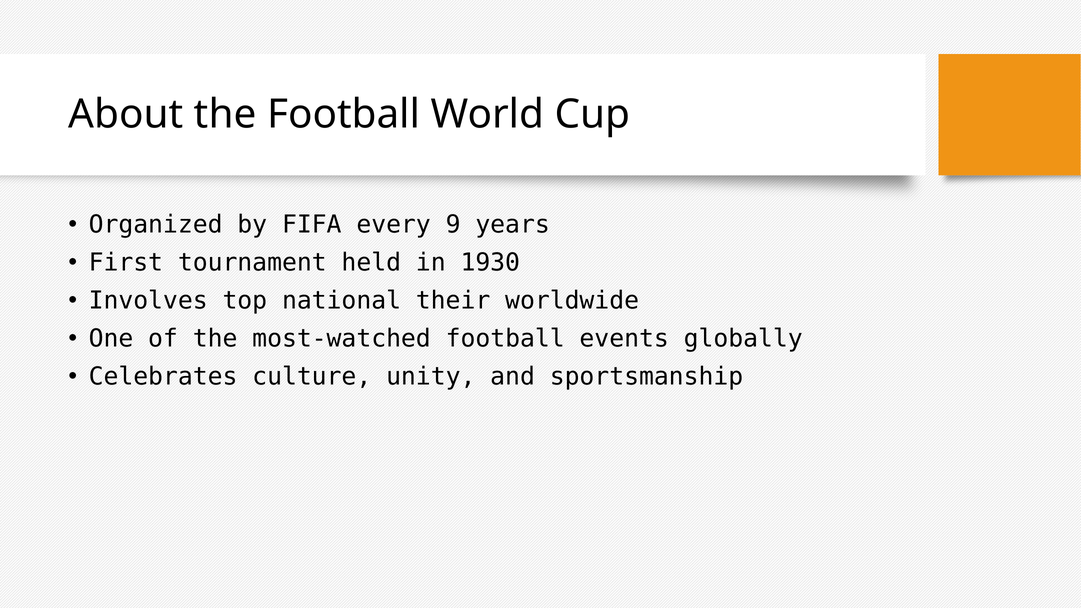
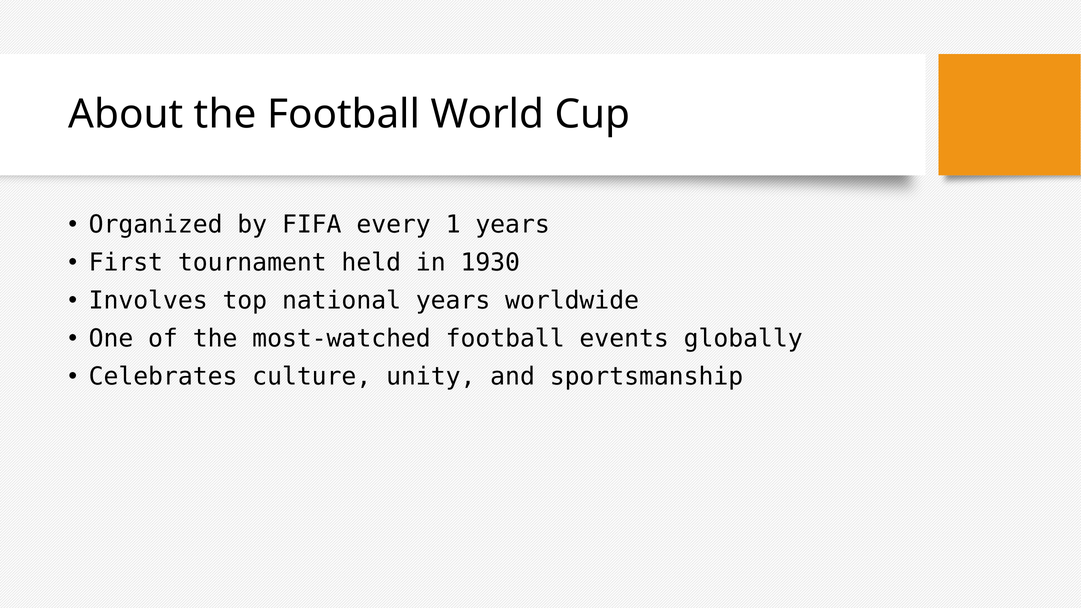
9: 9 -> 1 (453, 224)
national their: their -> years (453, 300)
